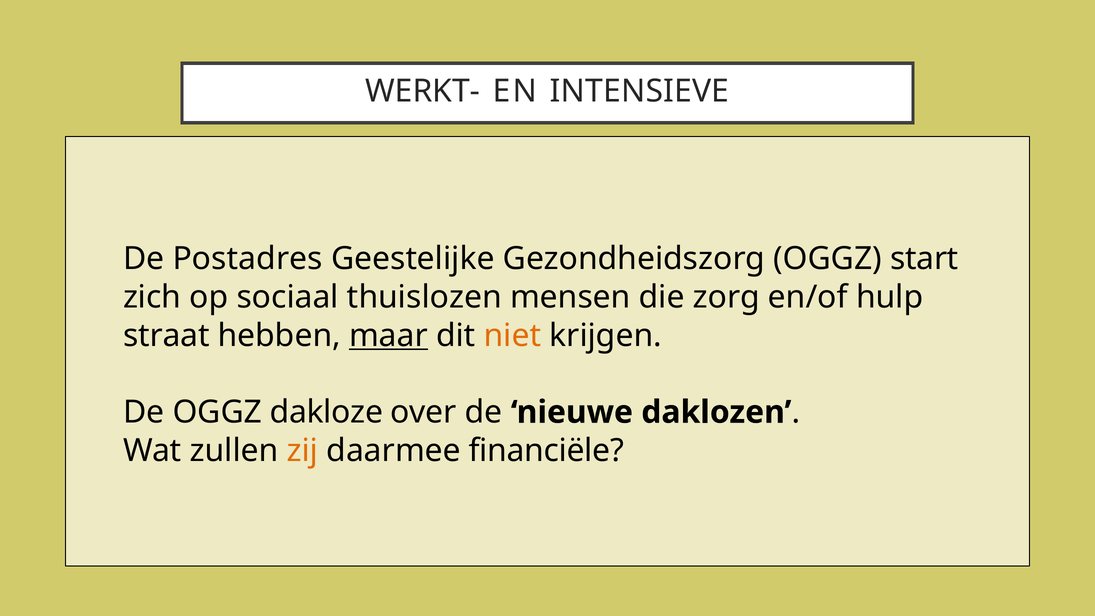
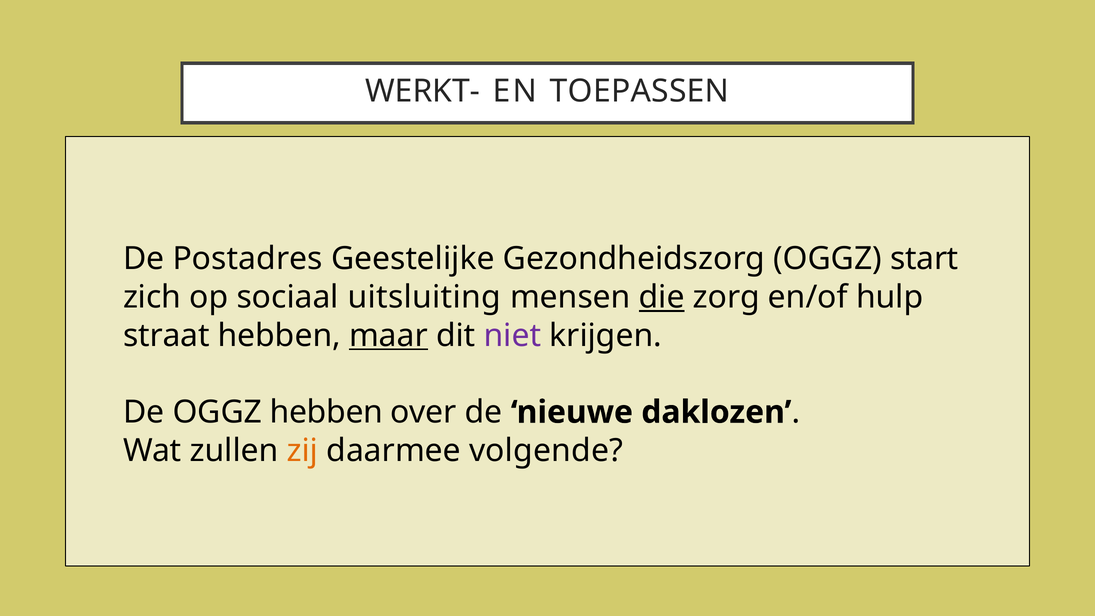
INTENSIEVE: INTENSIEVE -> TOEPASSEN (639, 91)
thuislozen: thuislozen -> uitsluiting (424, 297)
die underline: none -> present (662, 297)
niet colour: orange -> purple (512, 335)
OGGZ dakloze: dakloze -> hebben (326, 412)
financiële: financiële -> volgende (546, 451)
